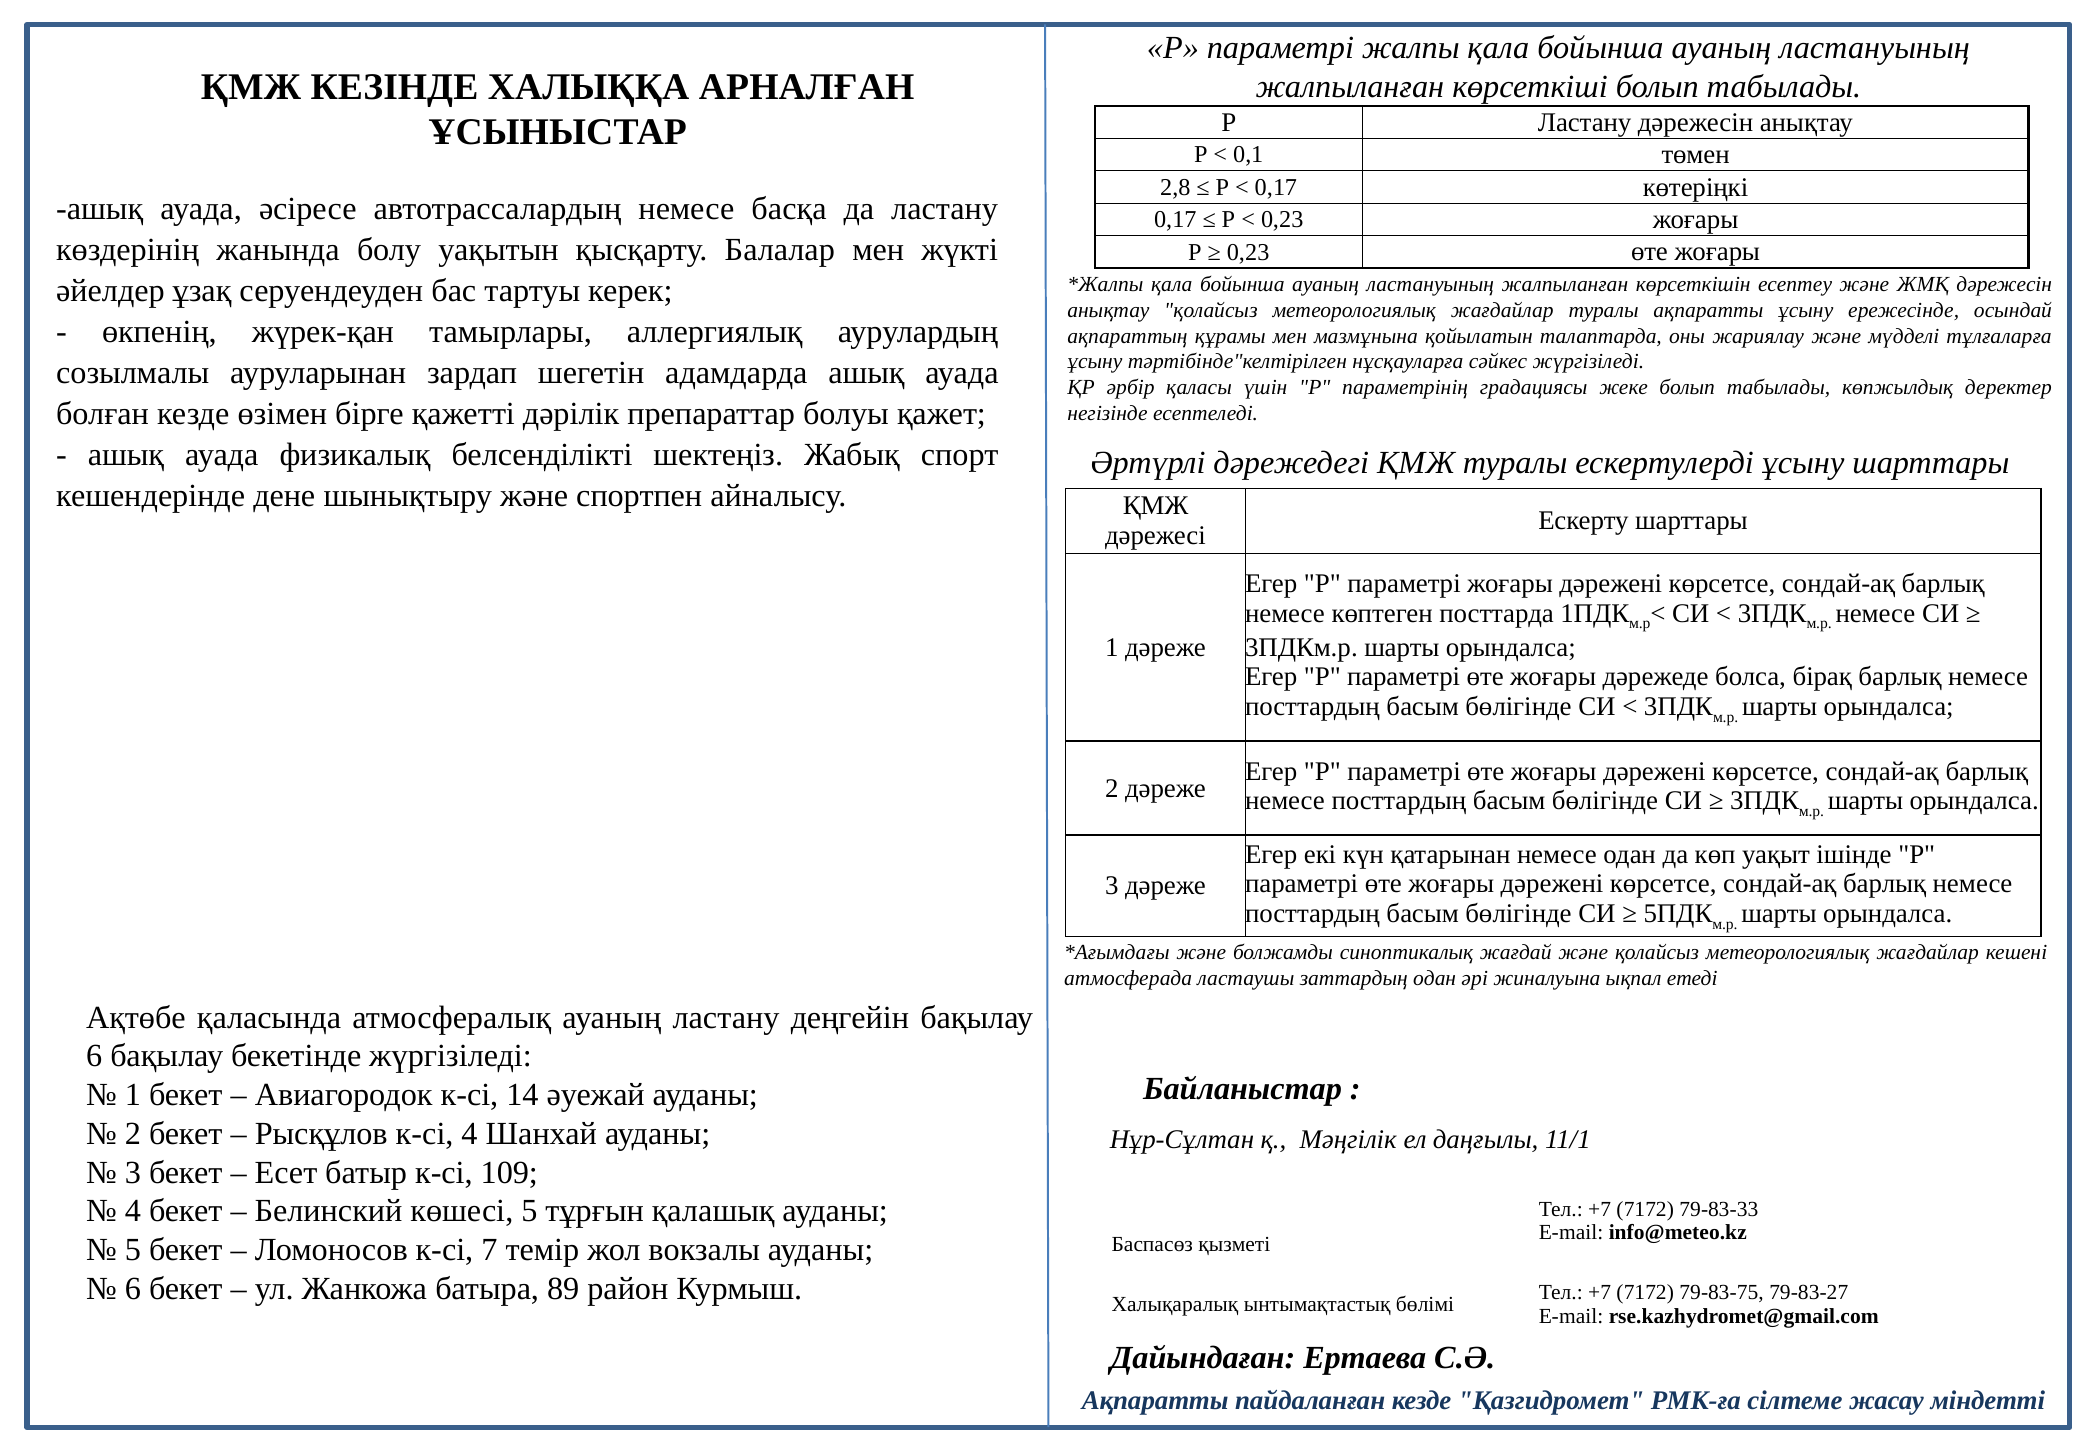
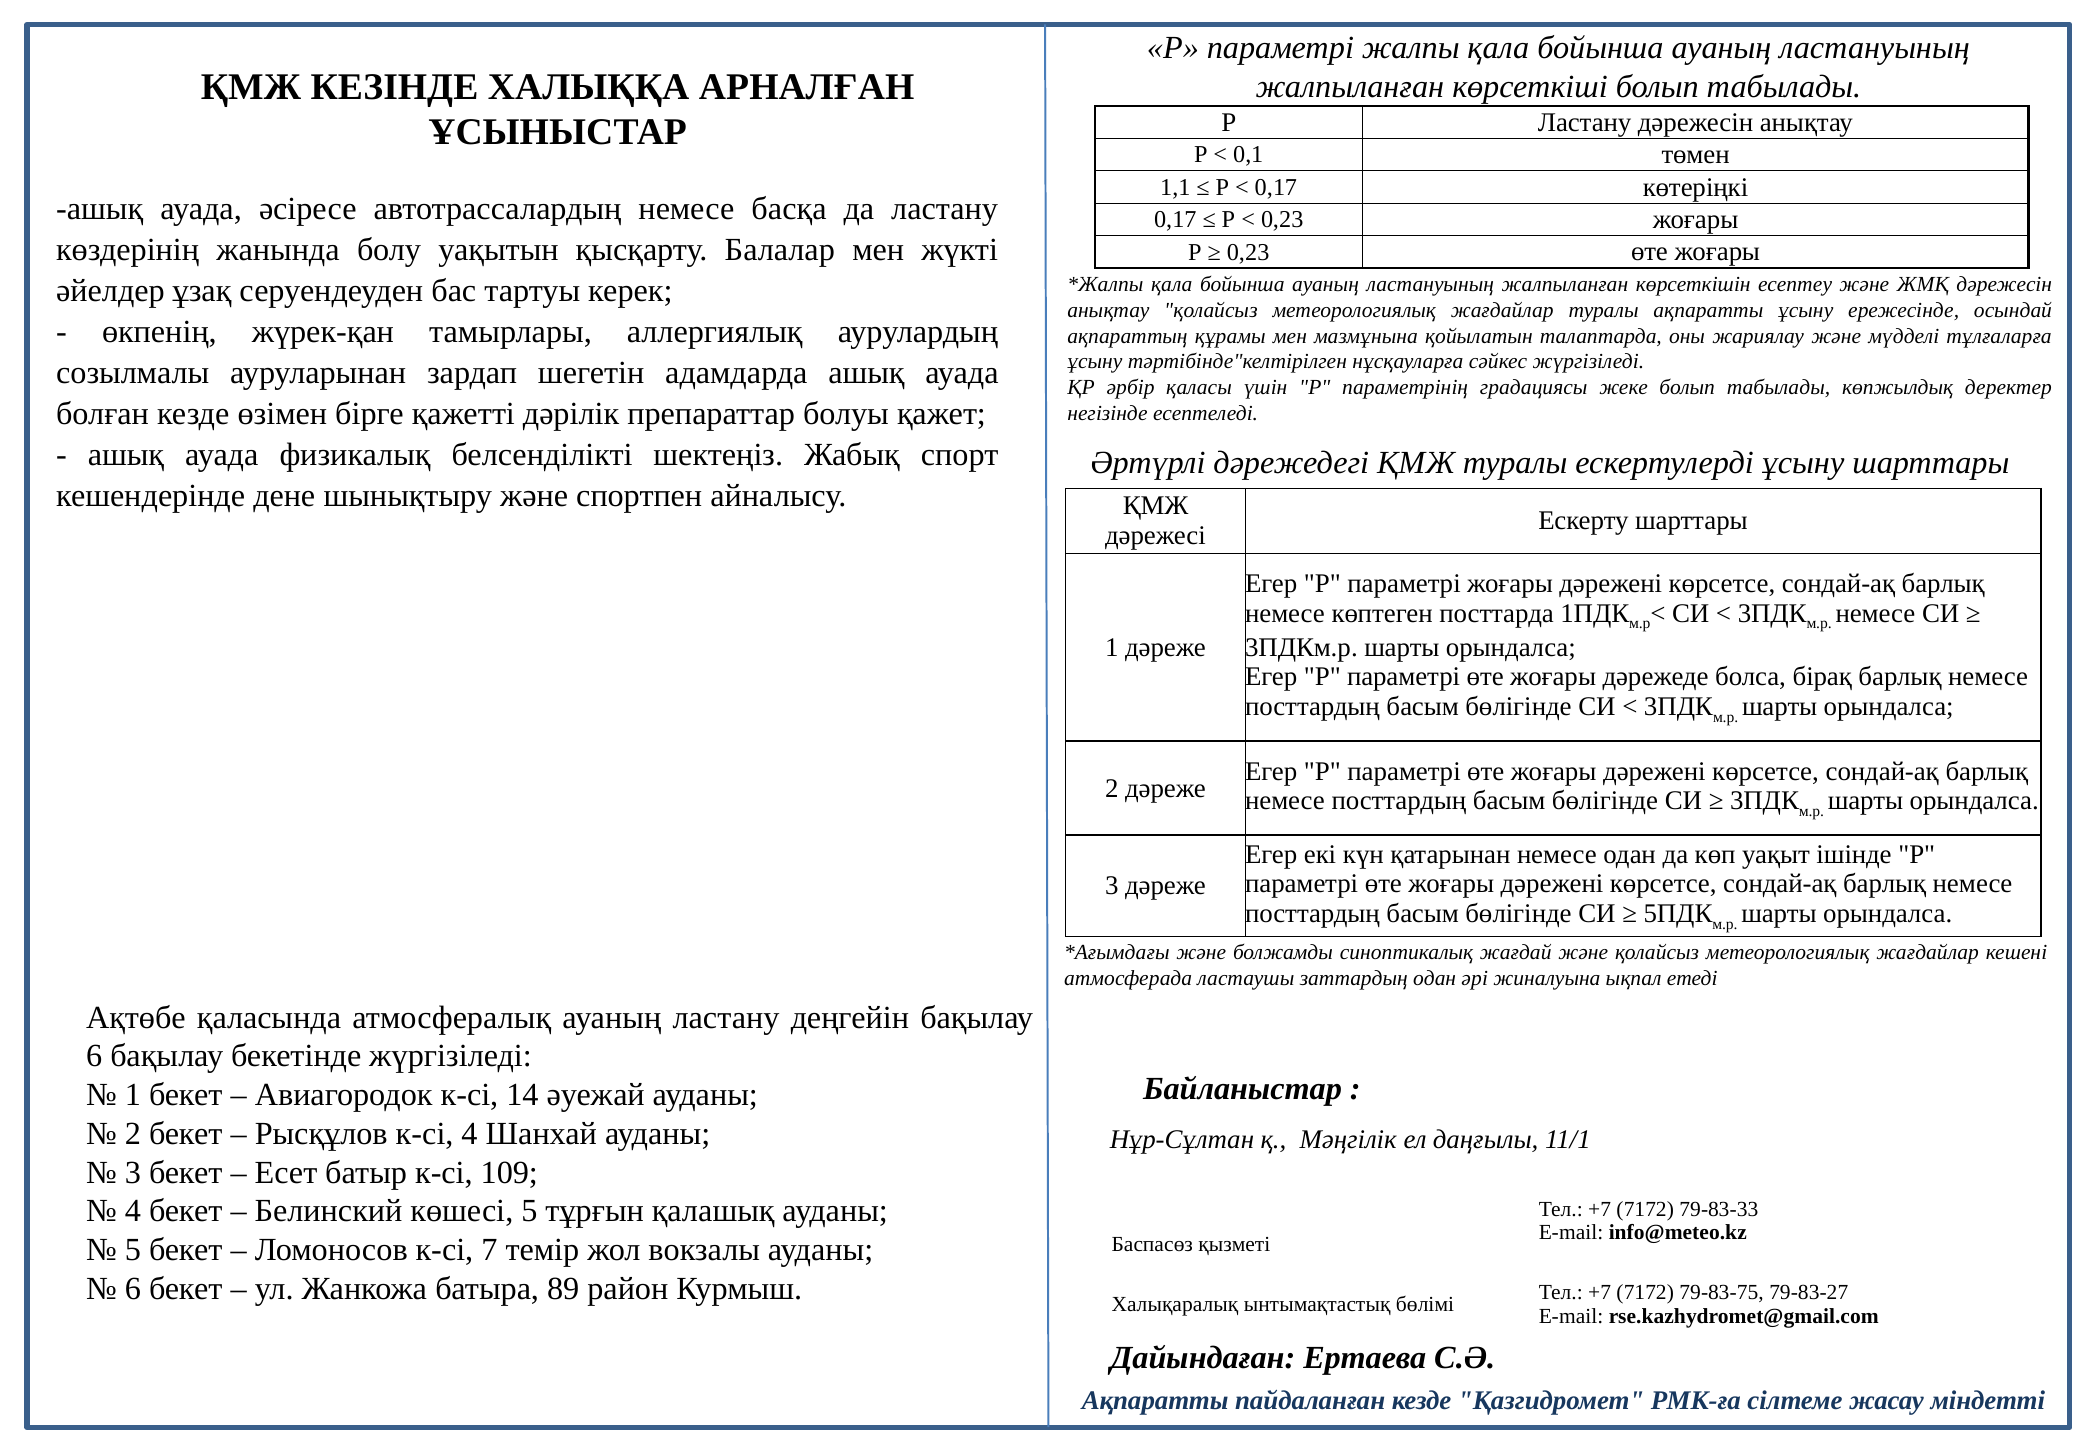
2,8: 2,8 -> 1,1 (1175, 187)
